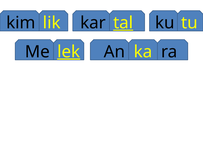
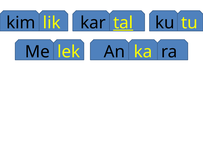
lek underline: present -> none (69, 52)
